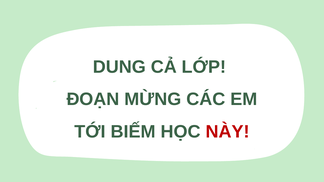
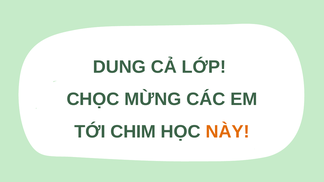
ĐOẠN: ĐOẠN -> CHỌC (93, 99)
BIẾM: BIẾM -> CHIM (133, 132)
NÀY colour: red -> orange (228, 132)
